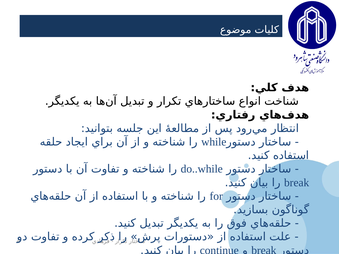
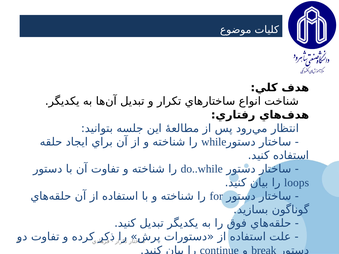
break: break -> loops (297, 183)
